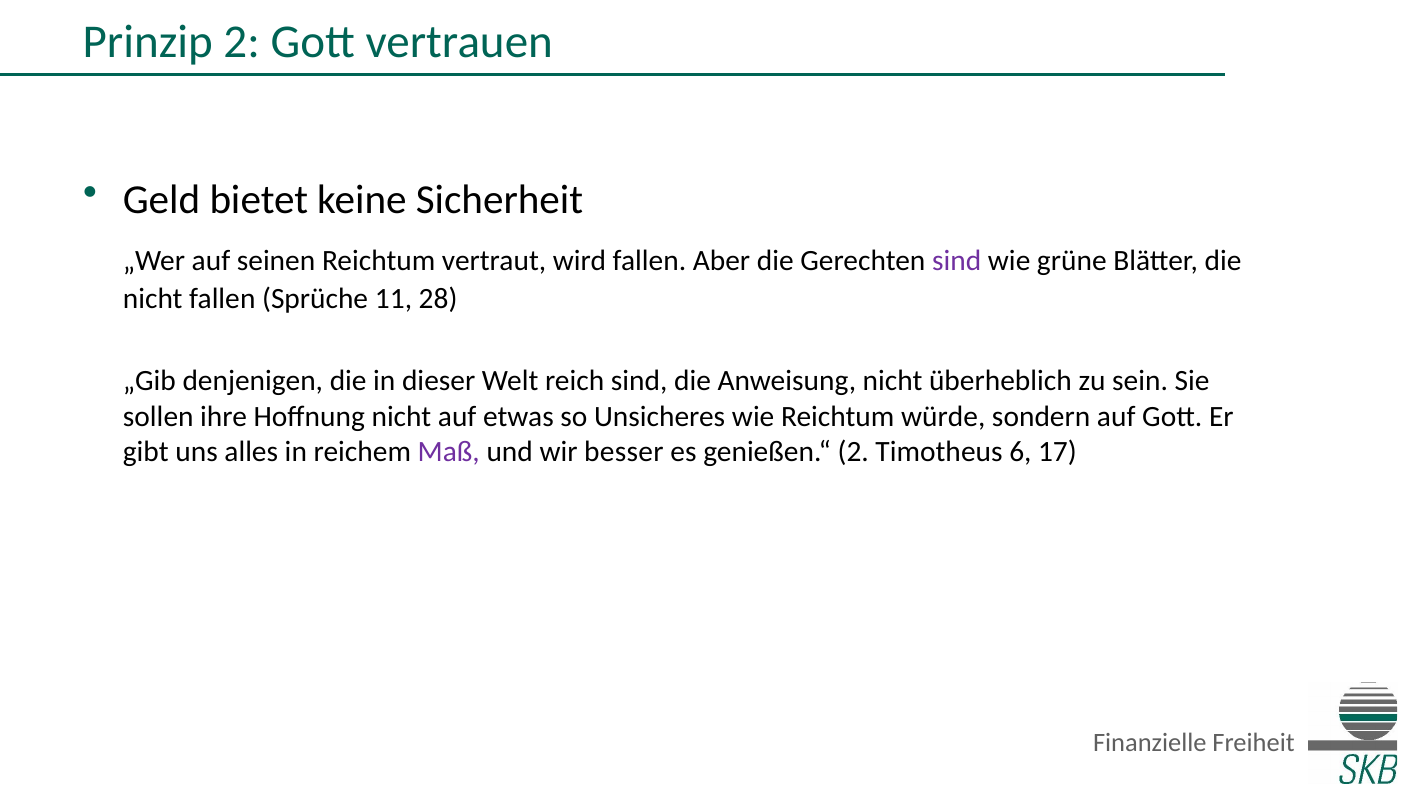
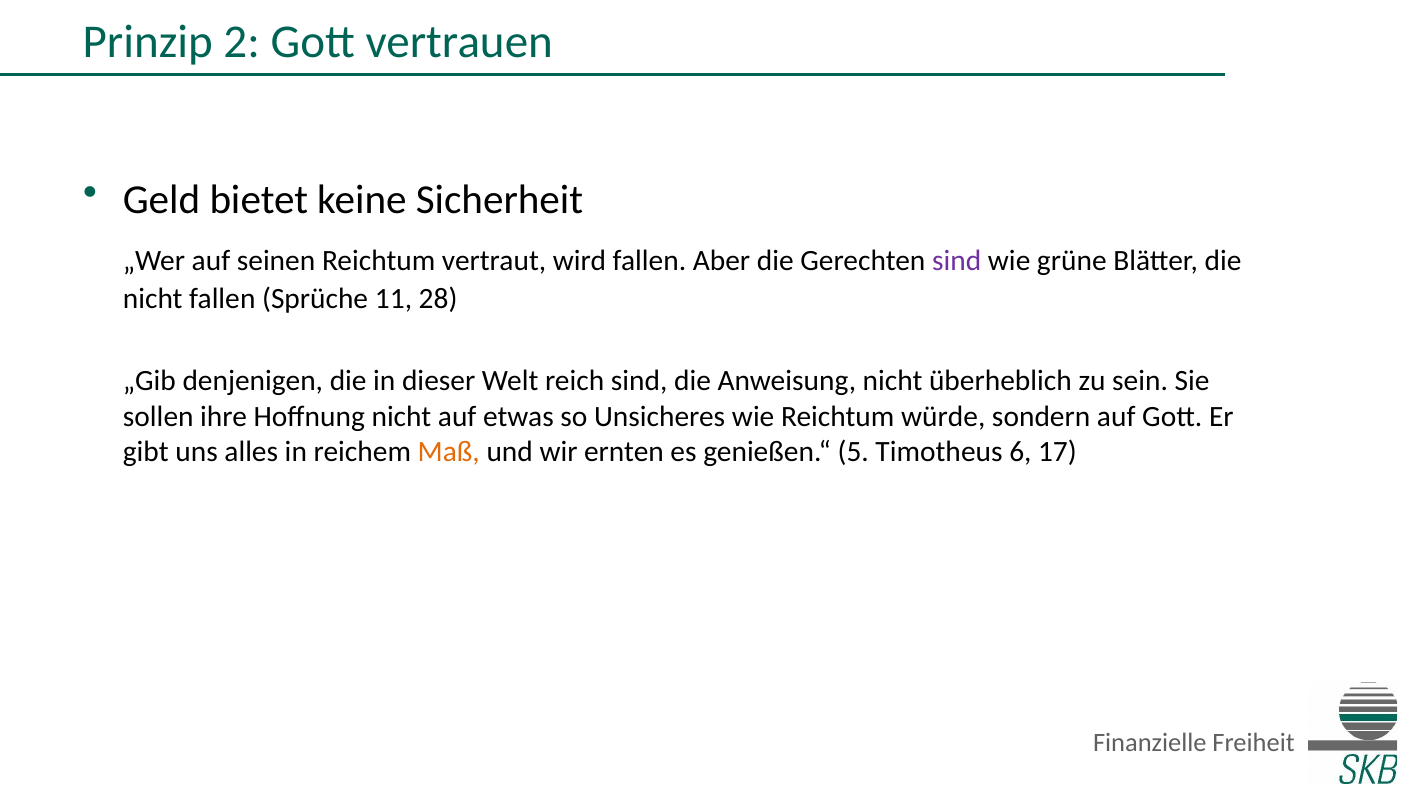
Maß colour: purple -> orange (449, 452)
besser: besser -> ernten (624, 452)
genießen.“ 2: 2 -> 5 (853, 452)
